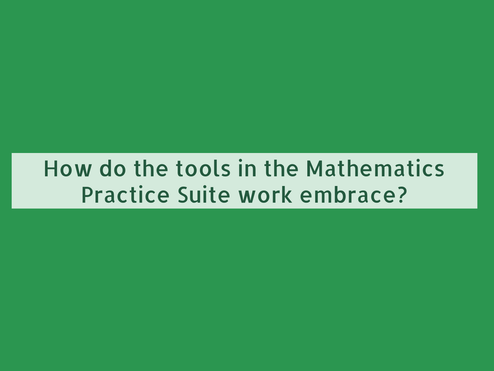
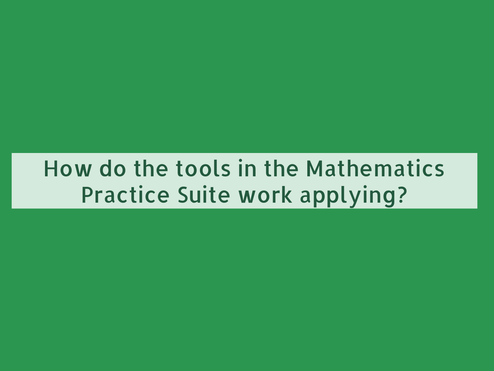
embrace: embrace -> applying (353, 195)
